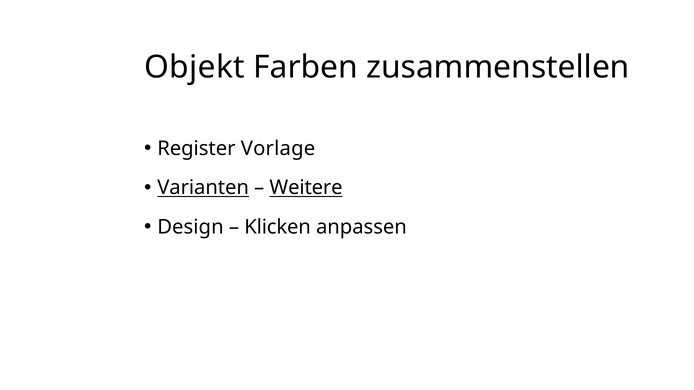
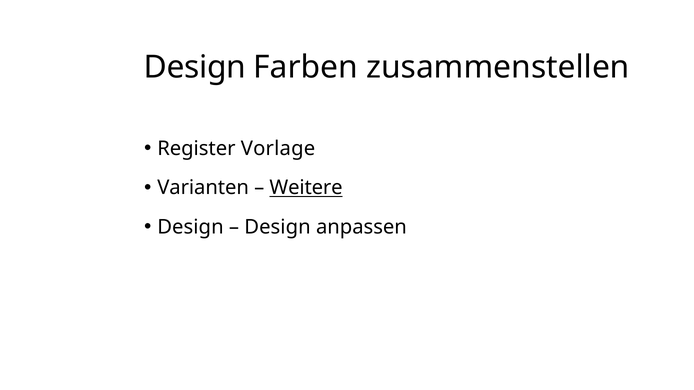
Objekt: Objekt -> Design (195, 67)
Varianten underline: present -> none (203, 188)
Klicken: Klicken -> Design (277, 227)
